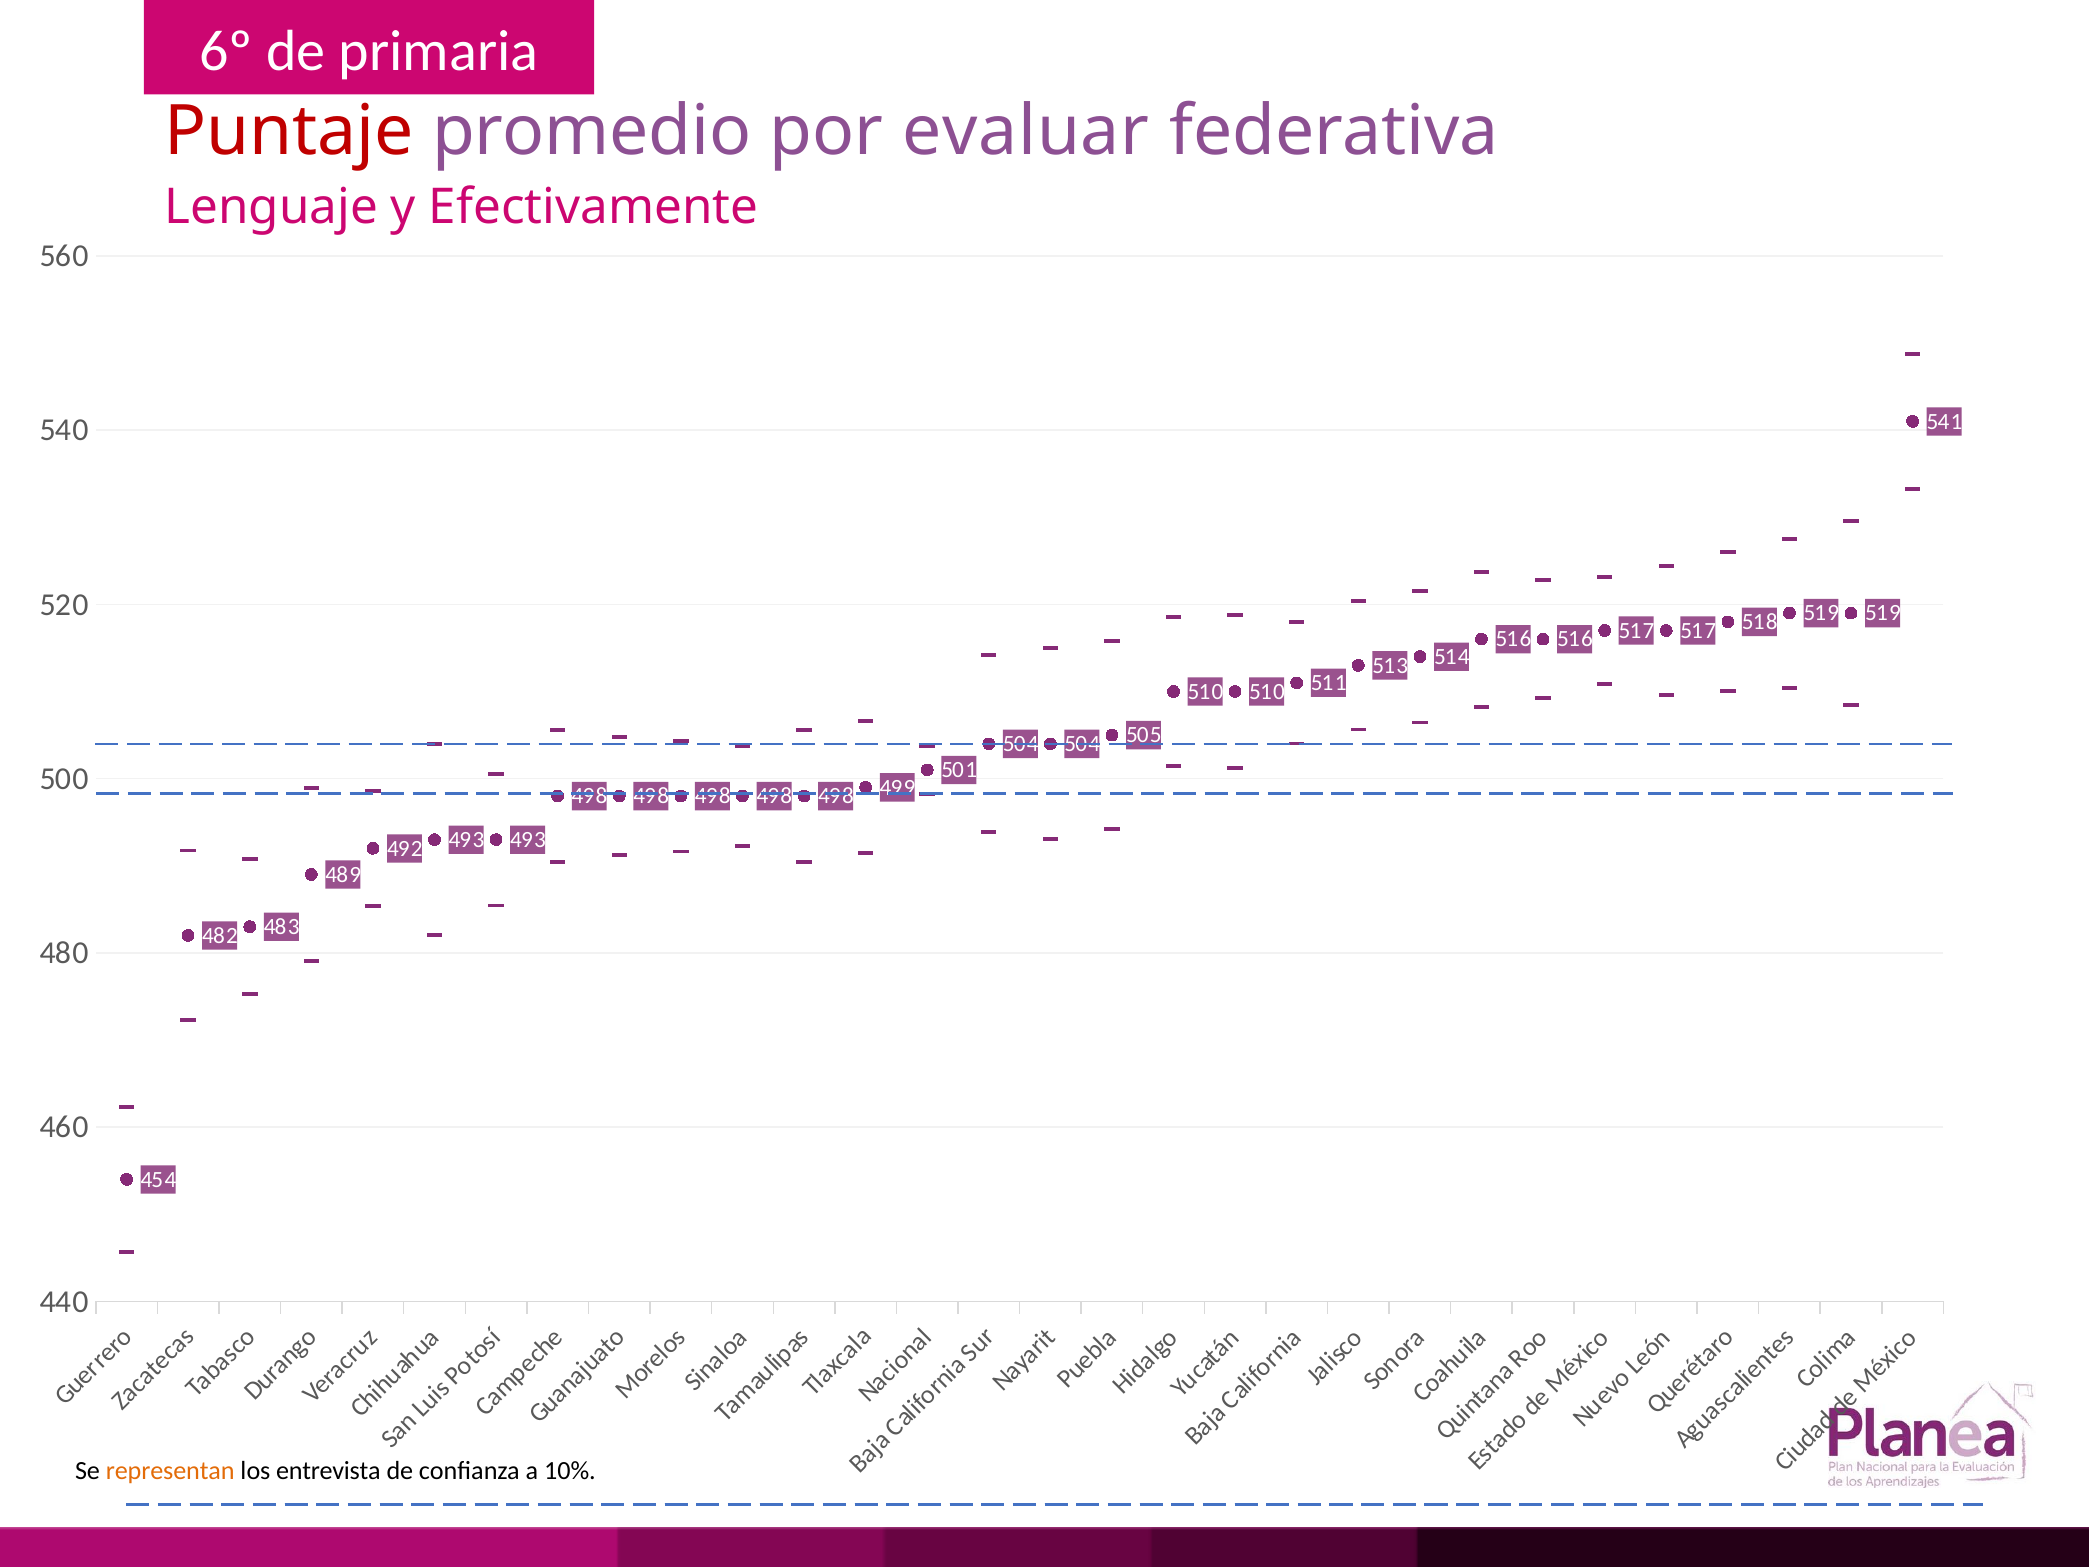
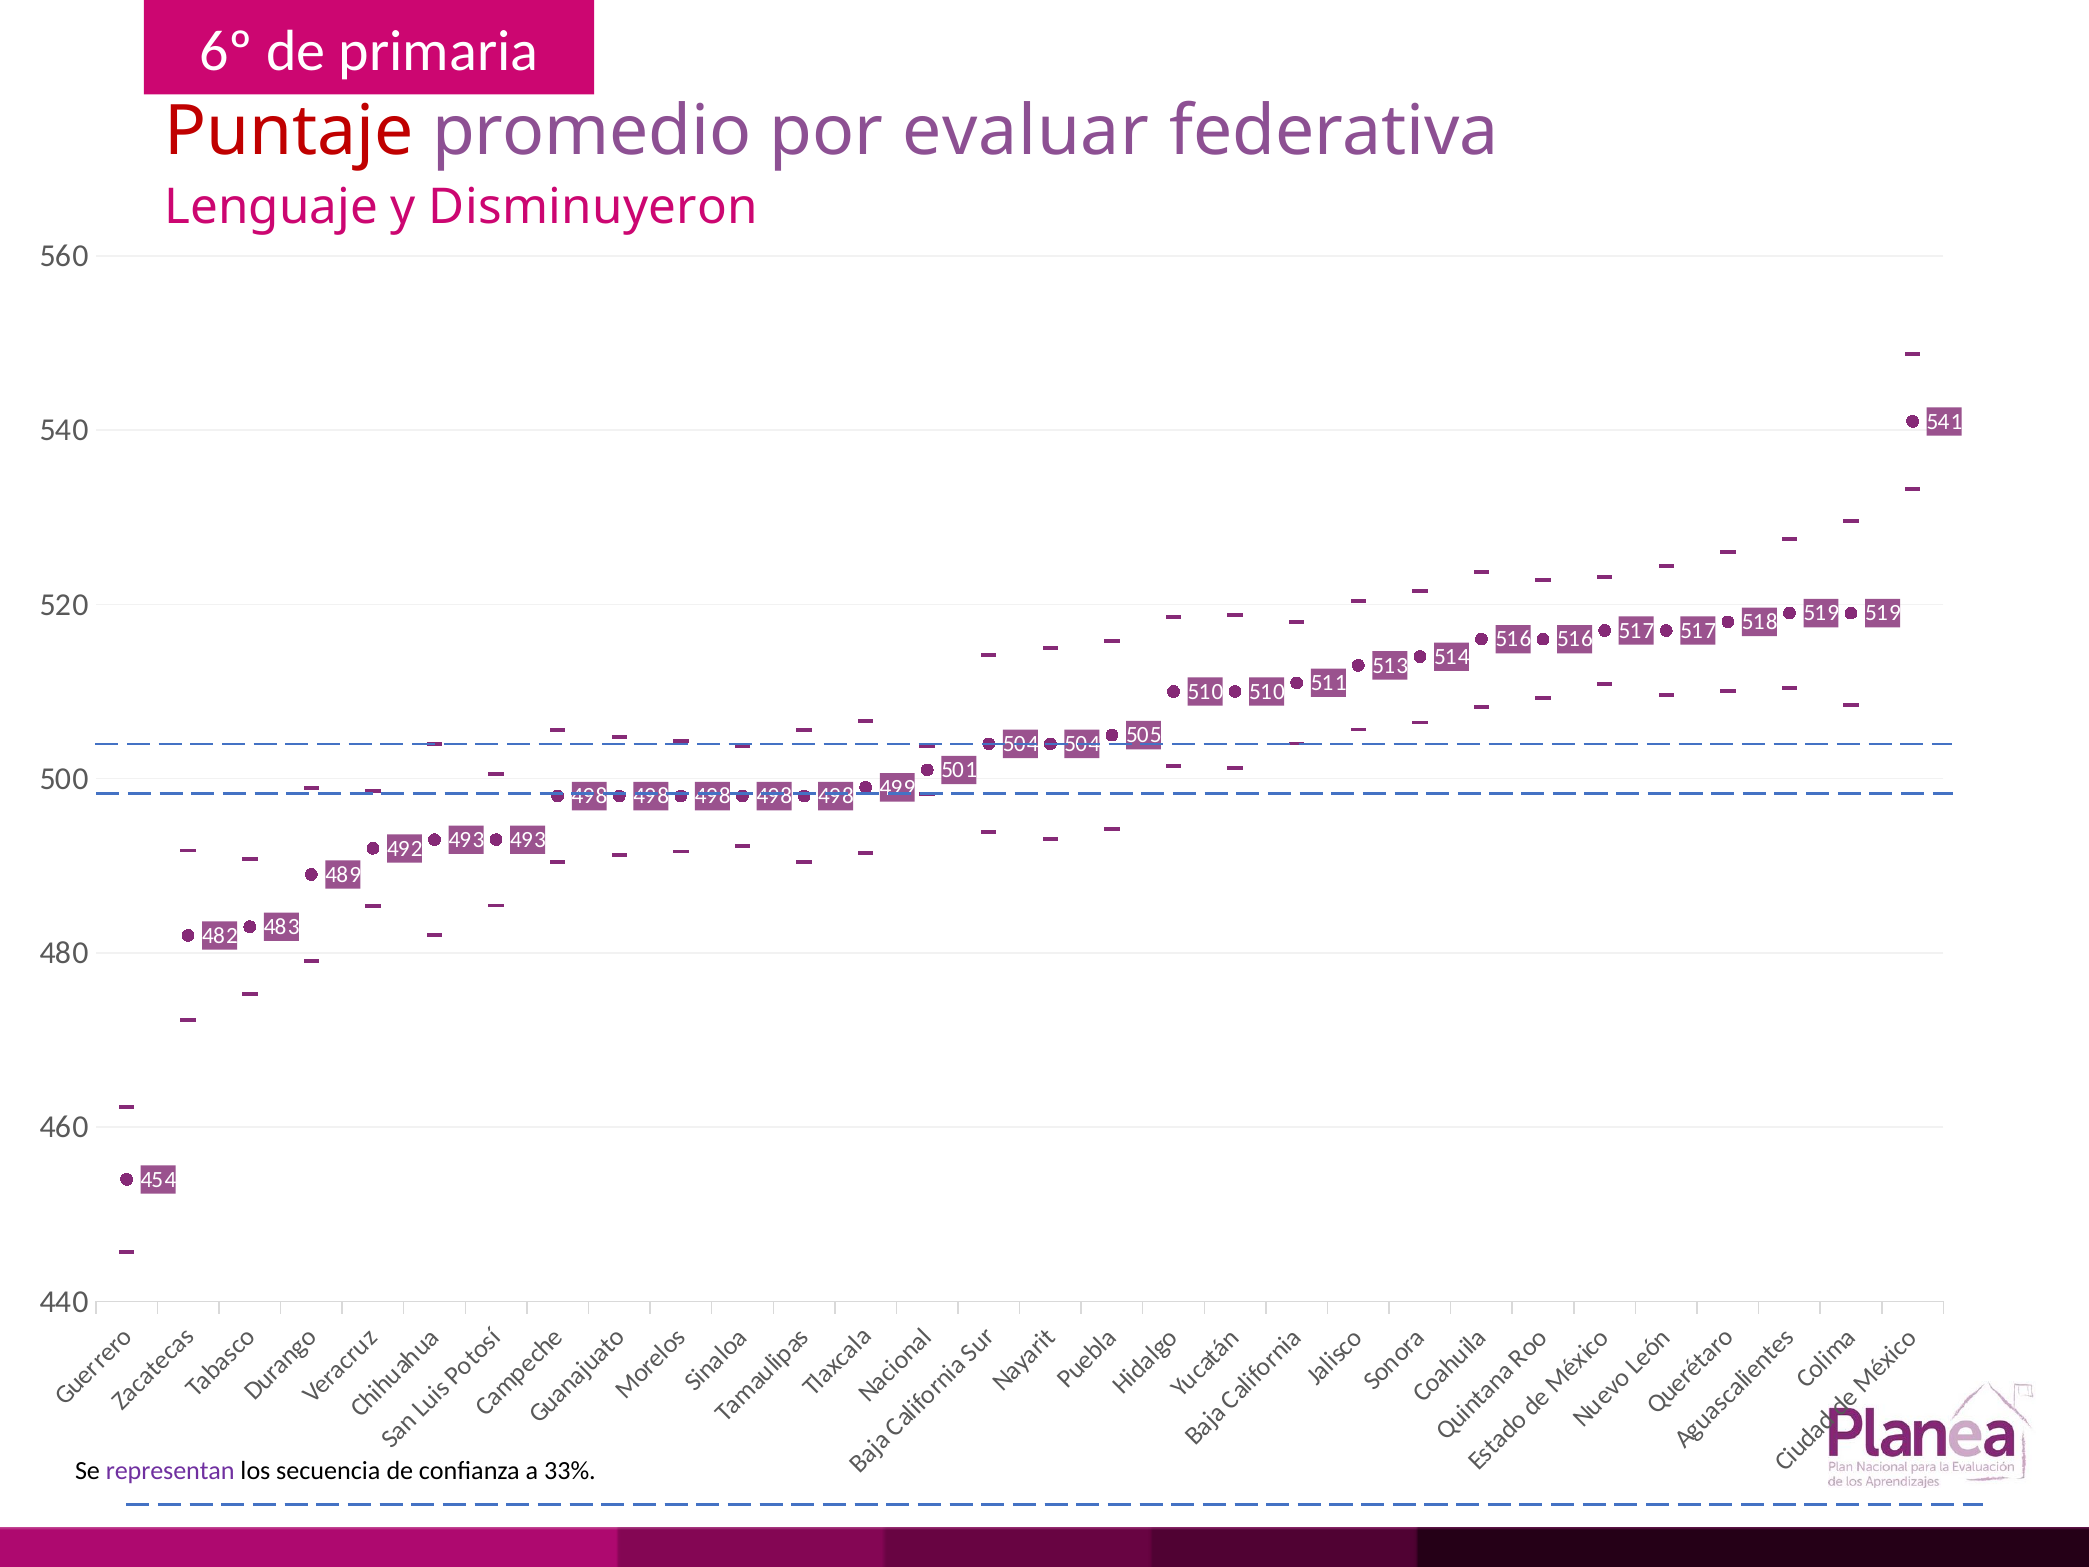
Efectivamente: Efectivamente -> Disminuyeron (593, 207)
representan colour: orange -> purple (170, 1471)
entrevista: entrevista -> secuencia (328, 1471)
10%: 10% -> 33% (570, 1471)
